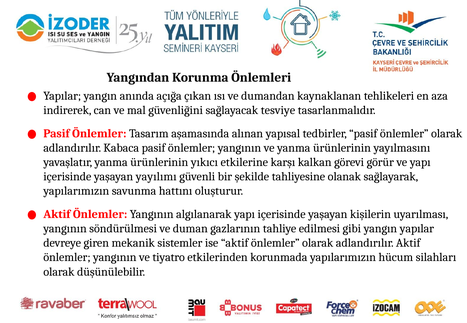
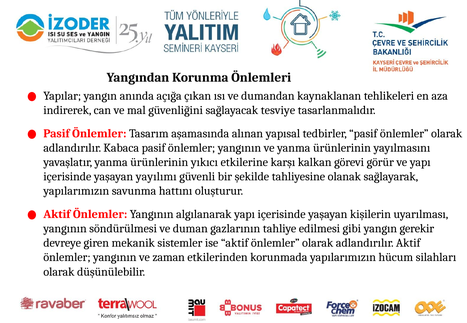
yangın yapılar: yapılar -> gerekir (417, 229)
tiyatro: tiyatro -> zaman (169, 258)
